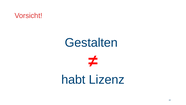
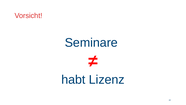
Gestalten: Gestalten -> Seminare (91, 42)
